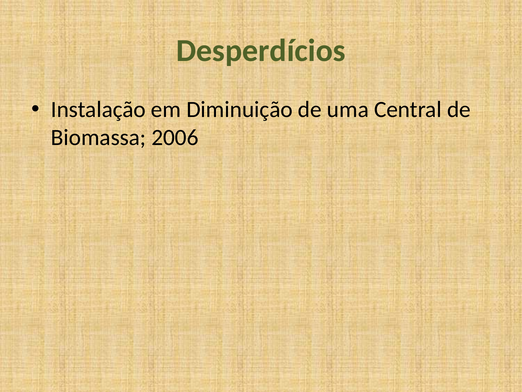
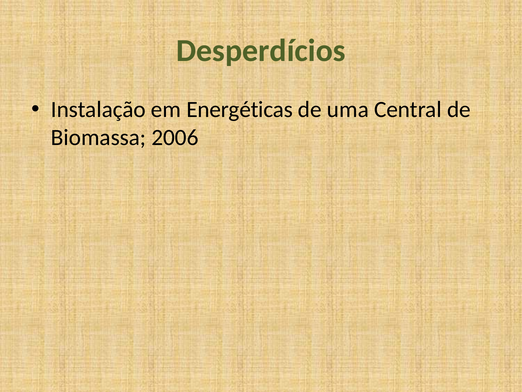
Diminuição: Diminuição -> Energéticas (240, 110)
